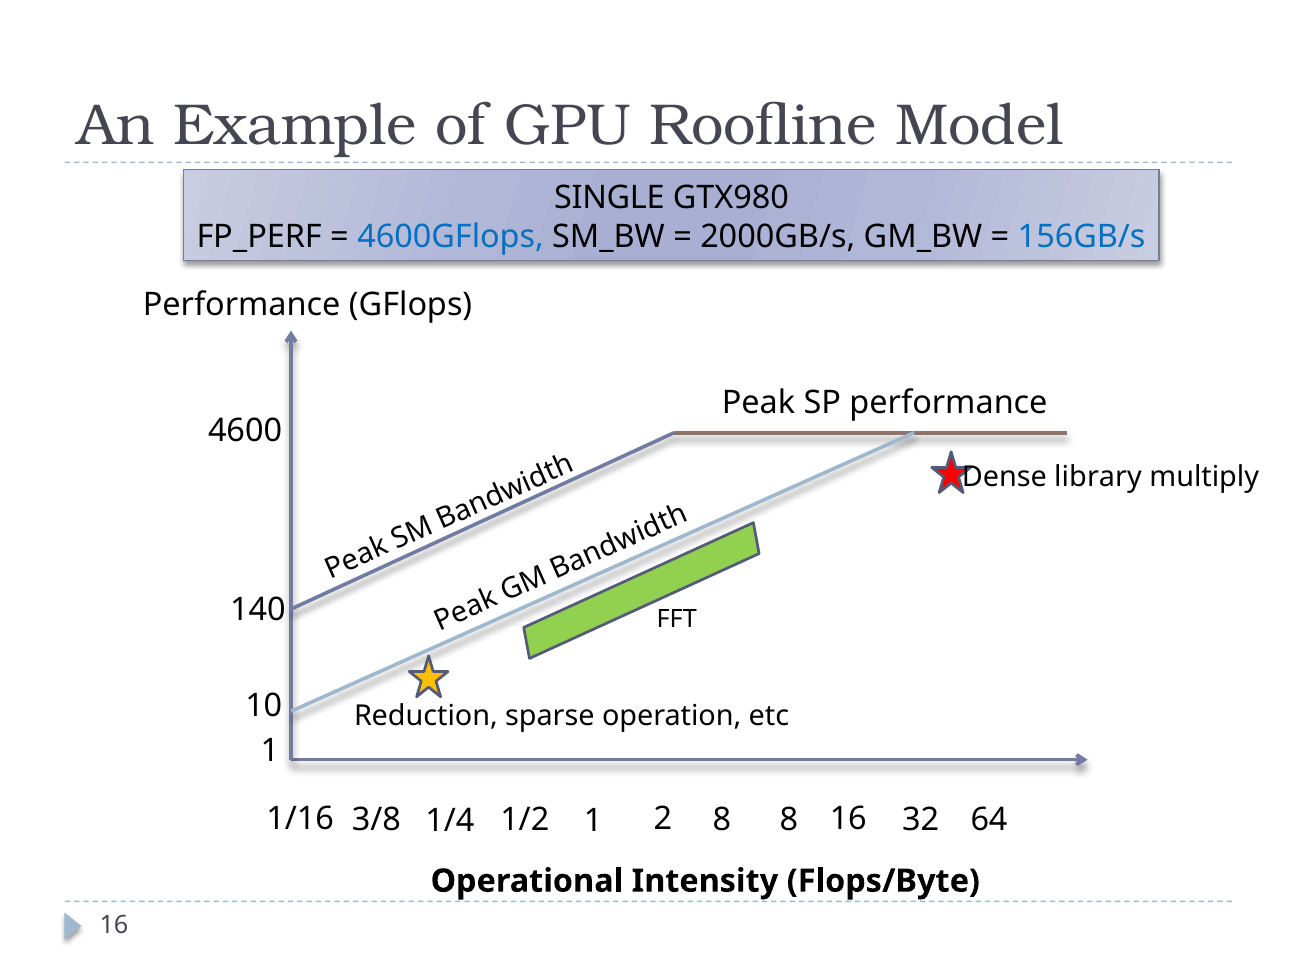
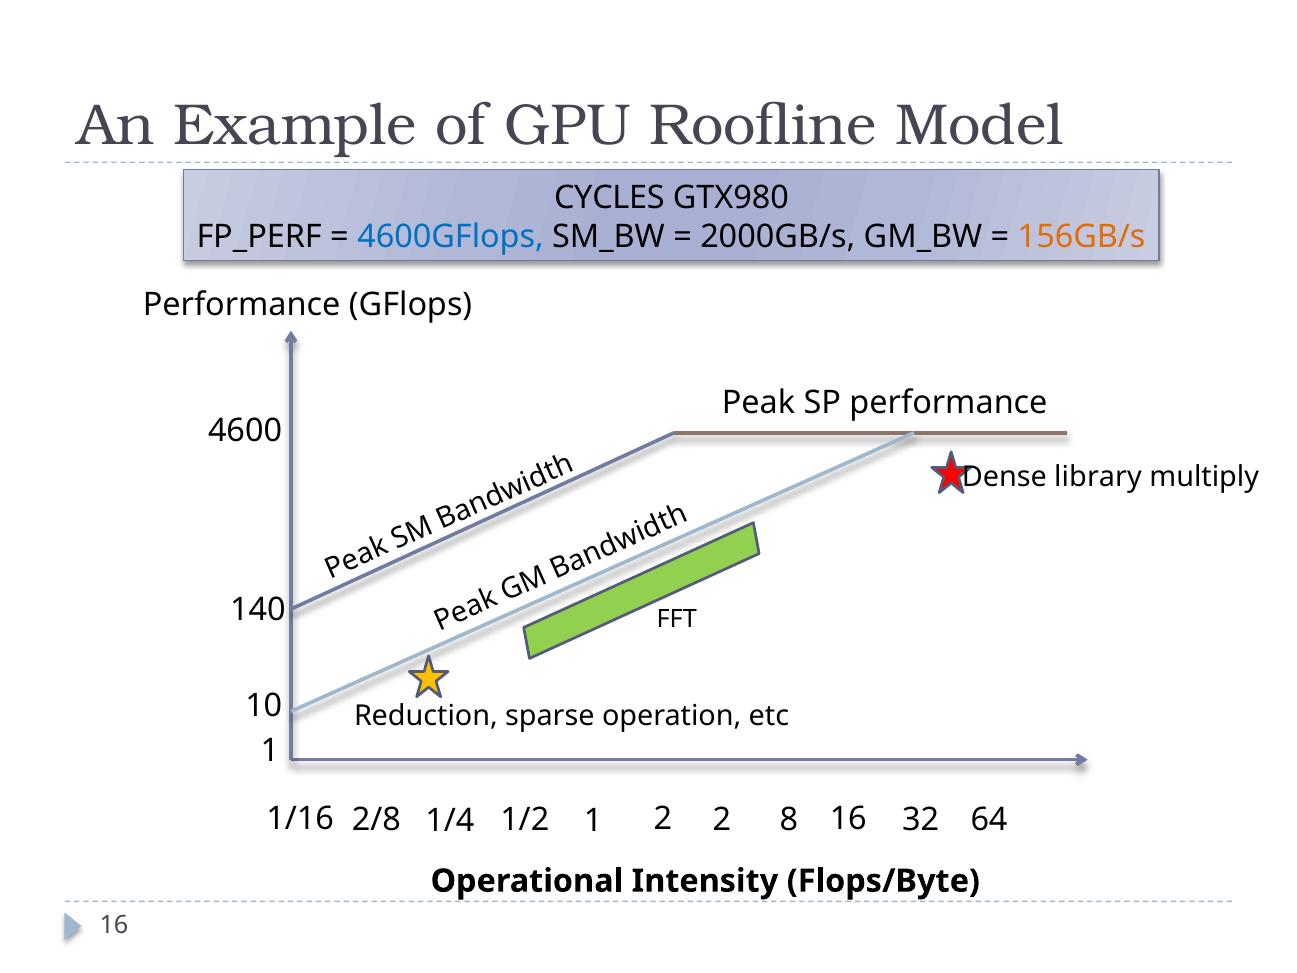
SINGLE: SINGLE -> CYCLES (609, 198)
156GB/s colour: blue -> orange (1082, 237)
3/8: 3/8 -> 2/8 (376, 820)
2 8: 8 -> 2 (722, 820)
